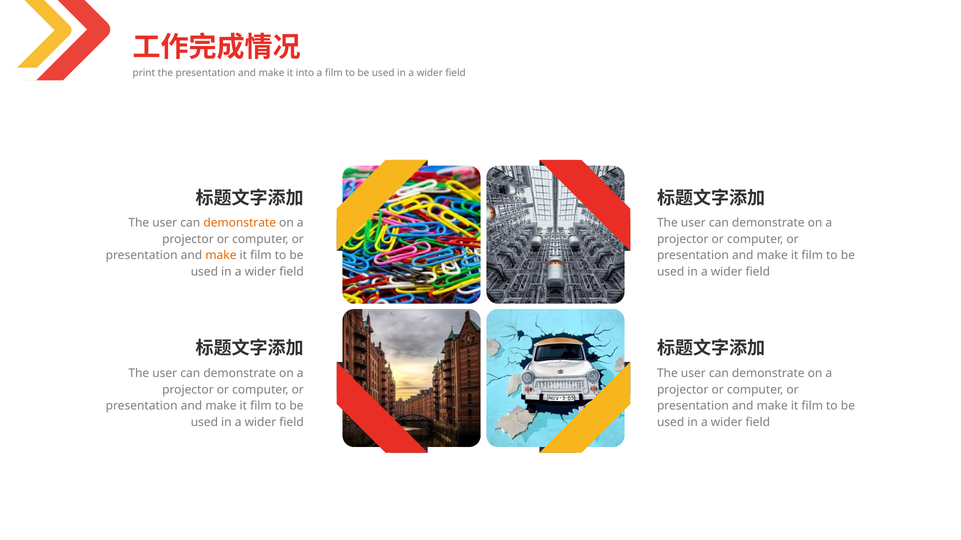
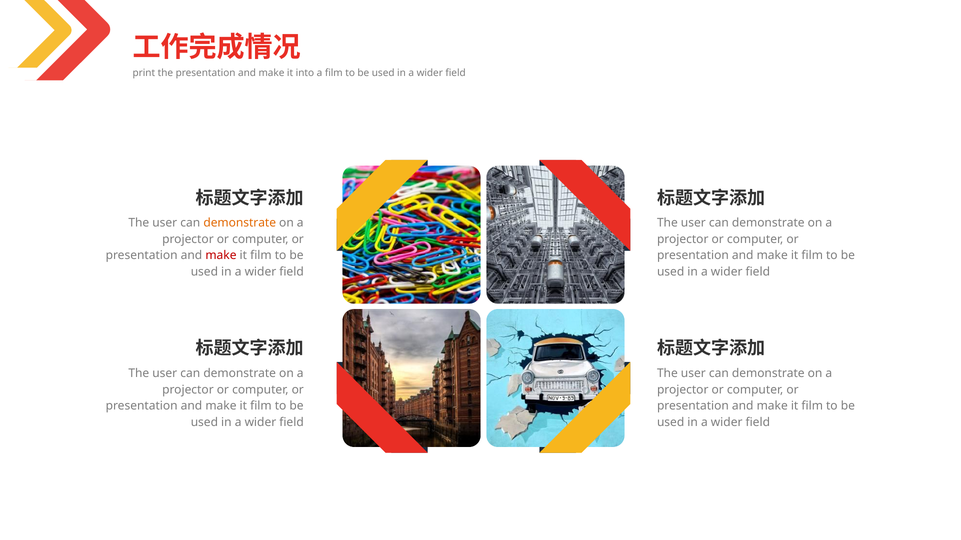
make colour: orange -> red (221, 256)
